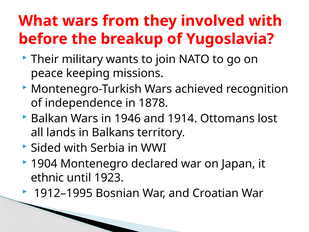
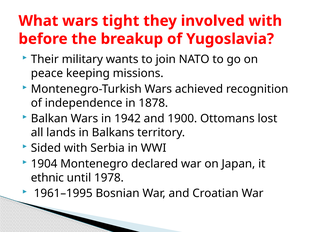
from: from -> tight (121, 21)
1946: 1946 -> 1942 (128, 118)
1914: 1914 -> 1900 (182, 118)
1923: 1923 -> 1978 (109, 178)
1912–1995: 1912–1995 -> 1961–1995 (63, 193)
